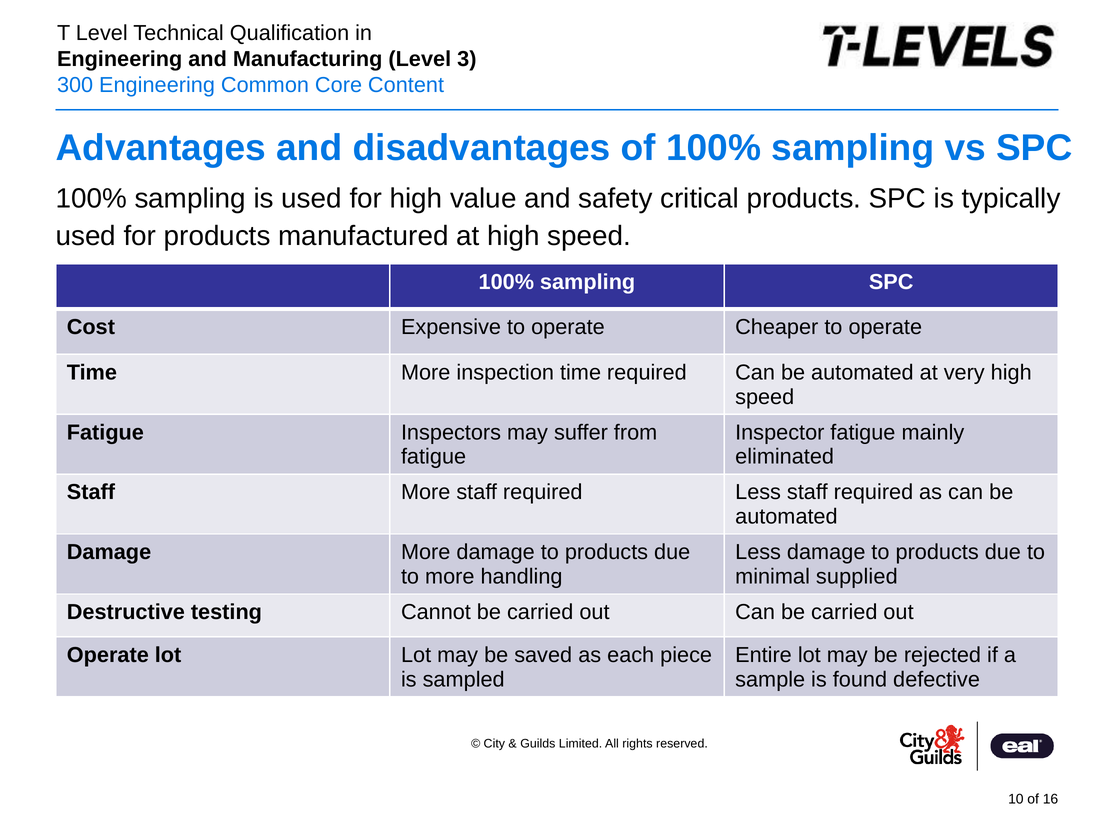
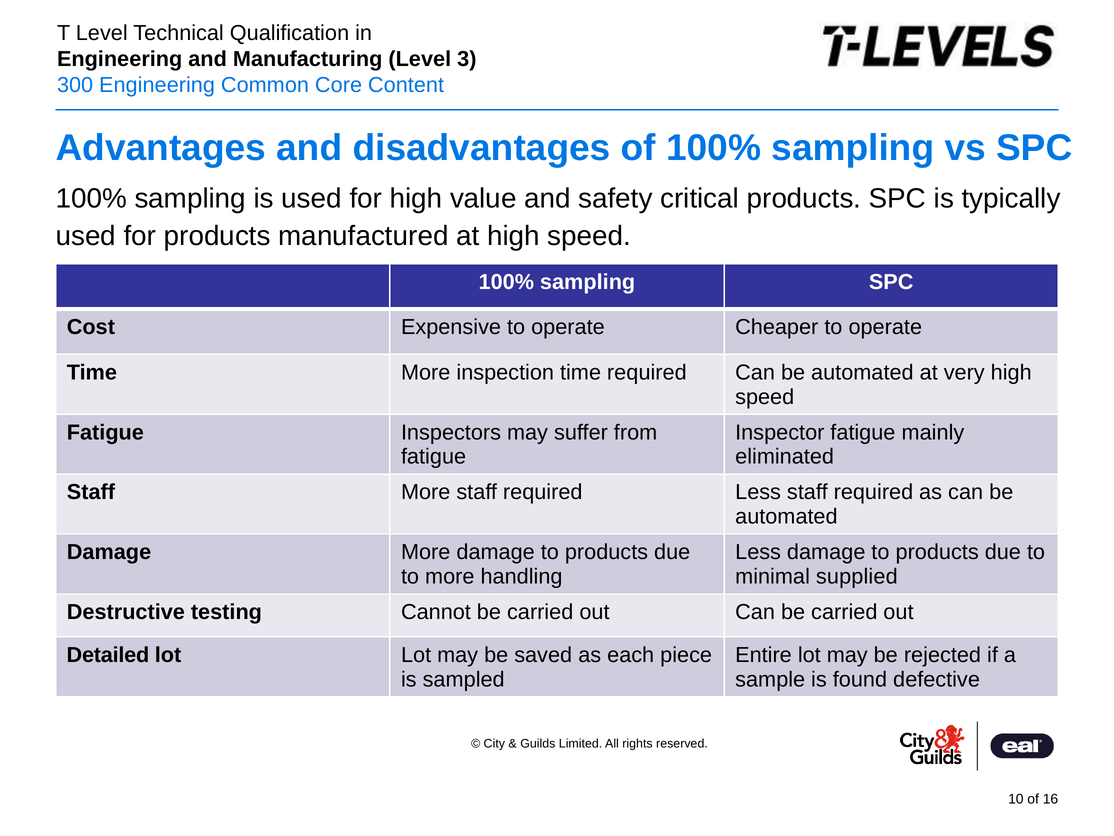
Operate: Operate -> Detailed (108, 655)
